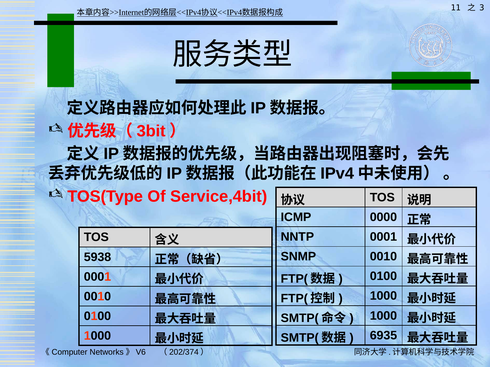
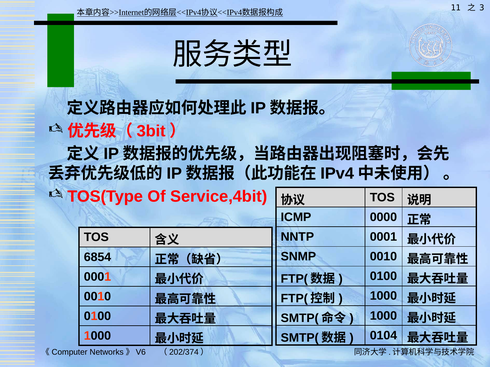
5938: 5938 -> 6854 (98, 257)
6935: 6935 -> 0104 (383, 336)
